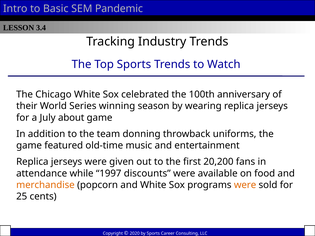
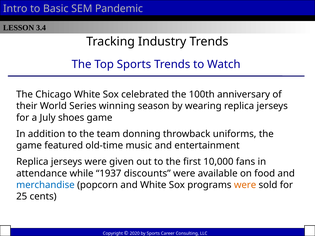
about: about -> shoes (71, 118)
20,200: 20,200 -> 10,000 (218, 162)
1997: 1997 -> 1937 (109, 174)
merchandise colour: orange -> blue (45, 185)
